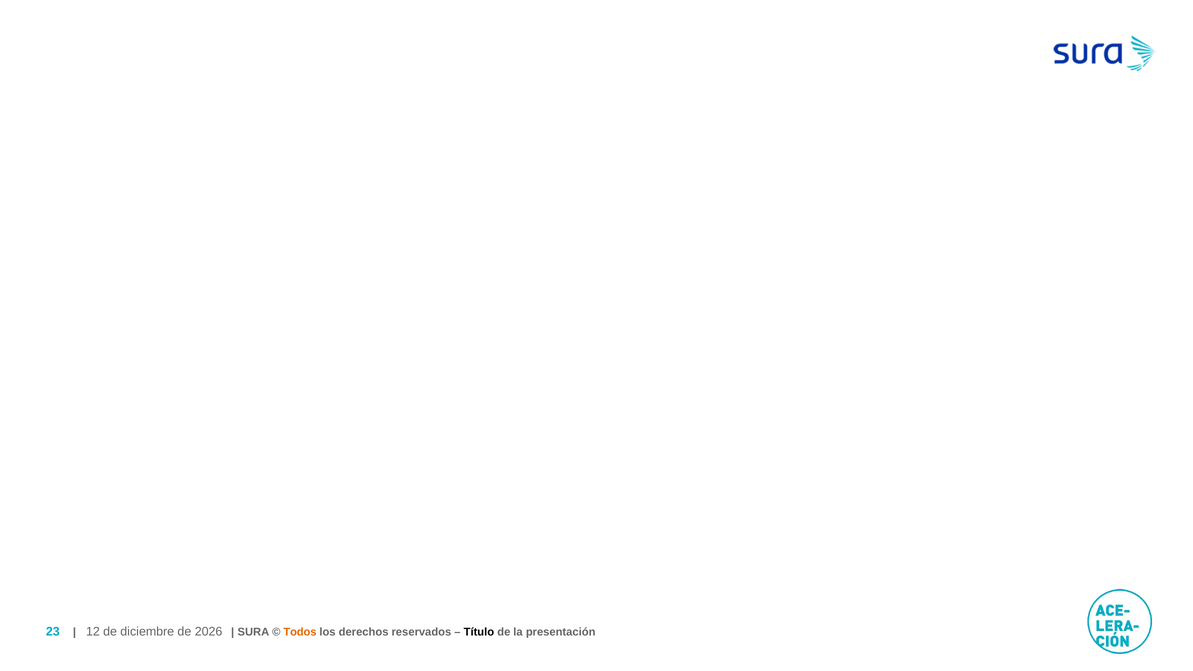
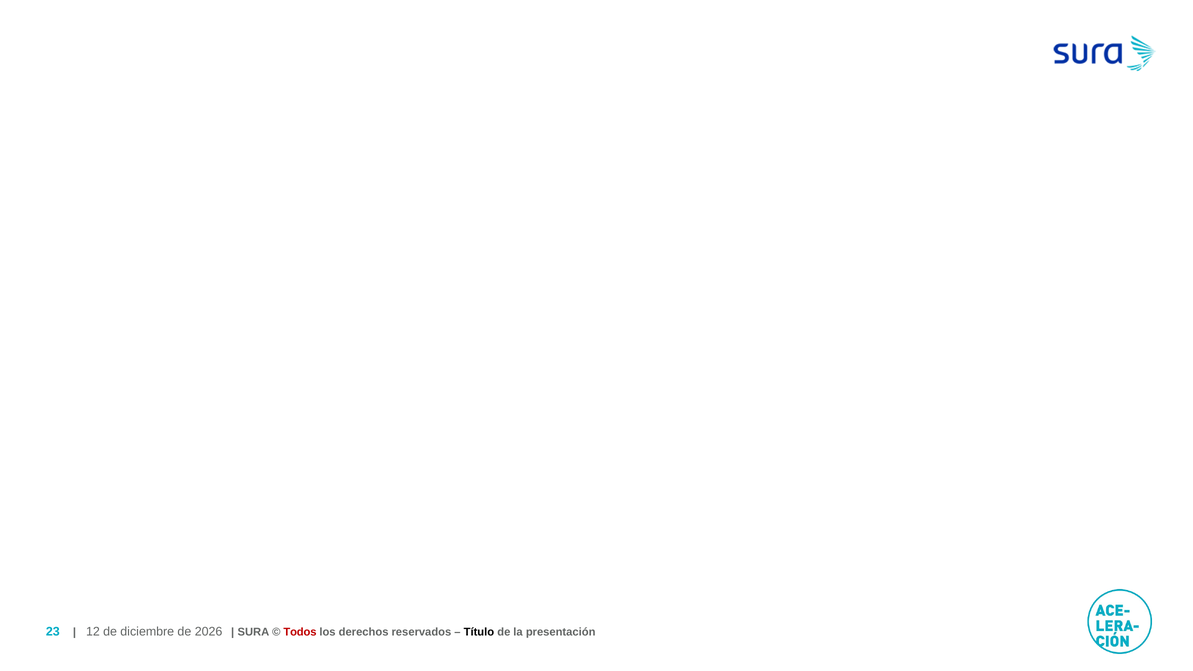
Todos colour: orange -> red (300, 632)
